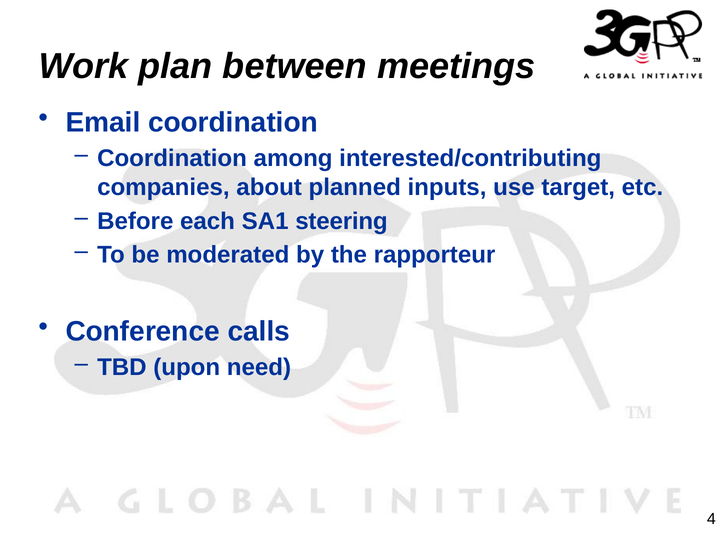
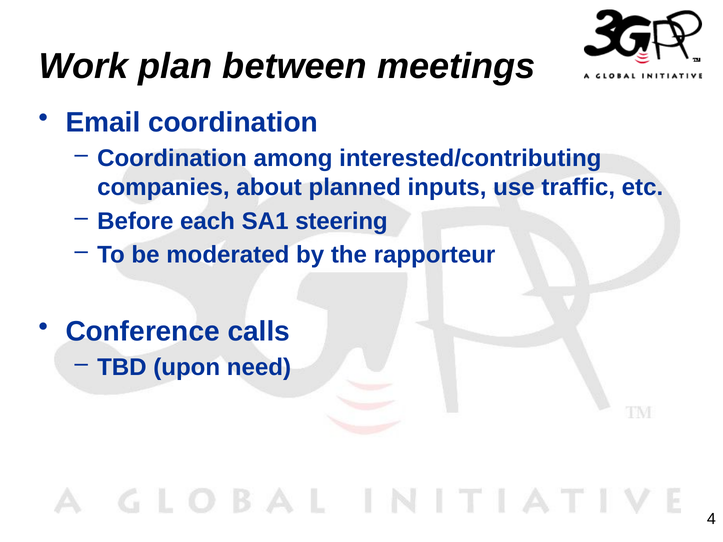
target: target -> traffic (578, 187)
